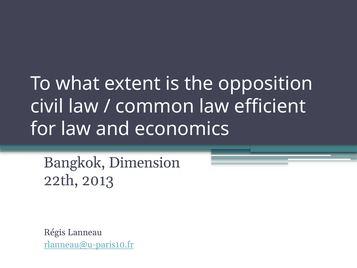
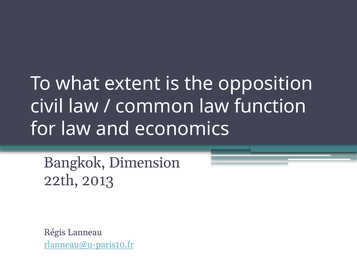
efficient: efficient -> function (270, 106)
